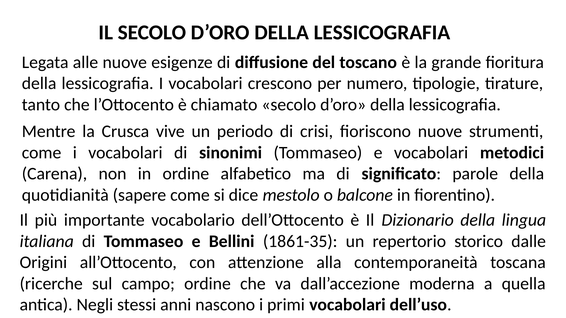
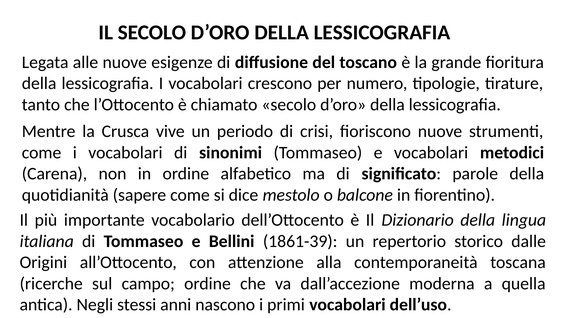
1861-35: 1861-35 -> 1861-39 (300, 241)
